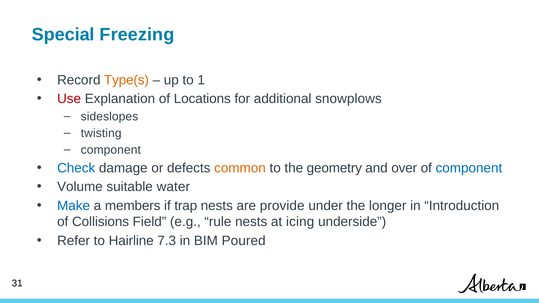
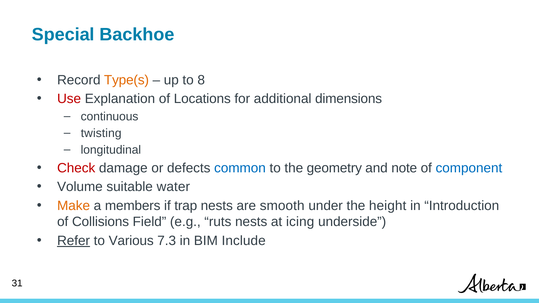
Freezing: Freezing -> Backhoe (137, 35)
1: 1 -> 8 (201, 80)
snowplows: snowplows -> dimensions (349, 99)
sideslopes: sideslopes -> continuous (110, 116)
component: component -> longitudinal (111, 150)
Check colour: blue -> red (76, 168)
common colour: orange -> blue (240, 168)
over: over -> note (404, 168)
Make colour: blue -> orange (74, 206)
provide: provide -> smooth (282, 206)
longer: longer -> height (388, 206)
rule: rule -> ruts (218, 222)
Refer underline: none -> present (74, 241)
Hairline: Hairline -> Various (131, 241)
Poured: Poured -> Include (244, 241)
